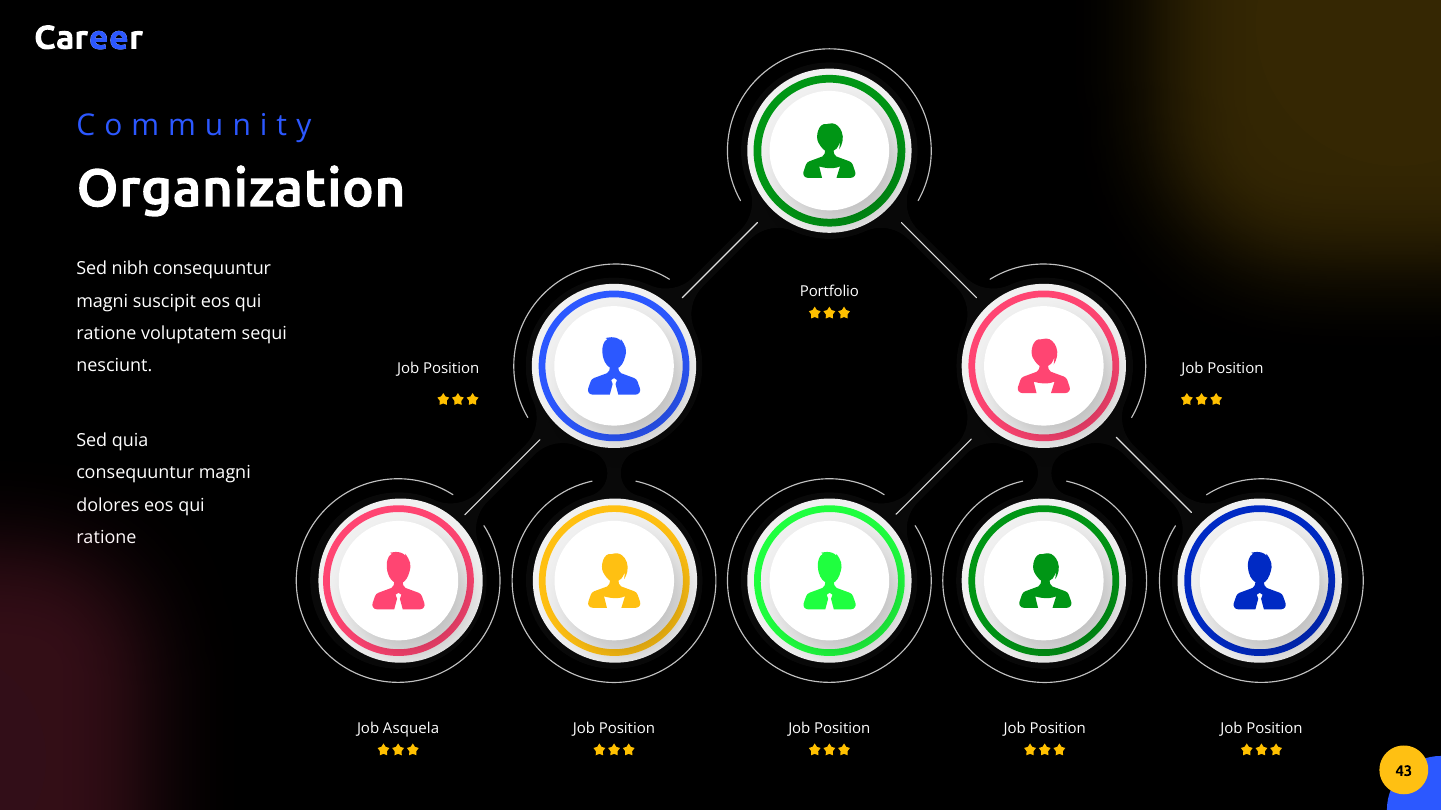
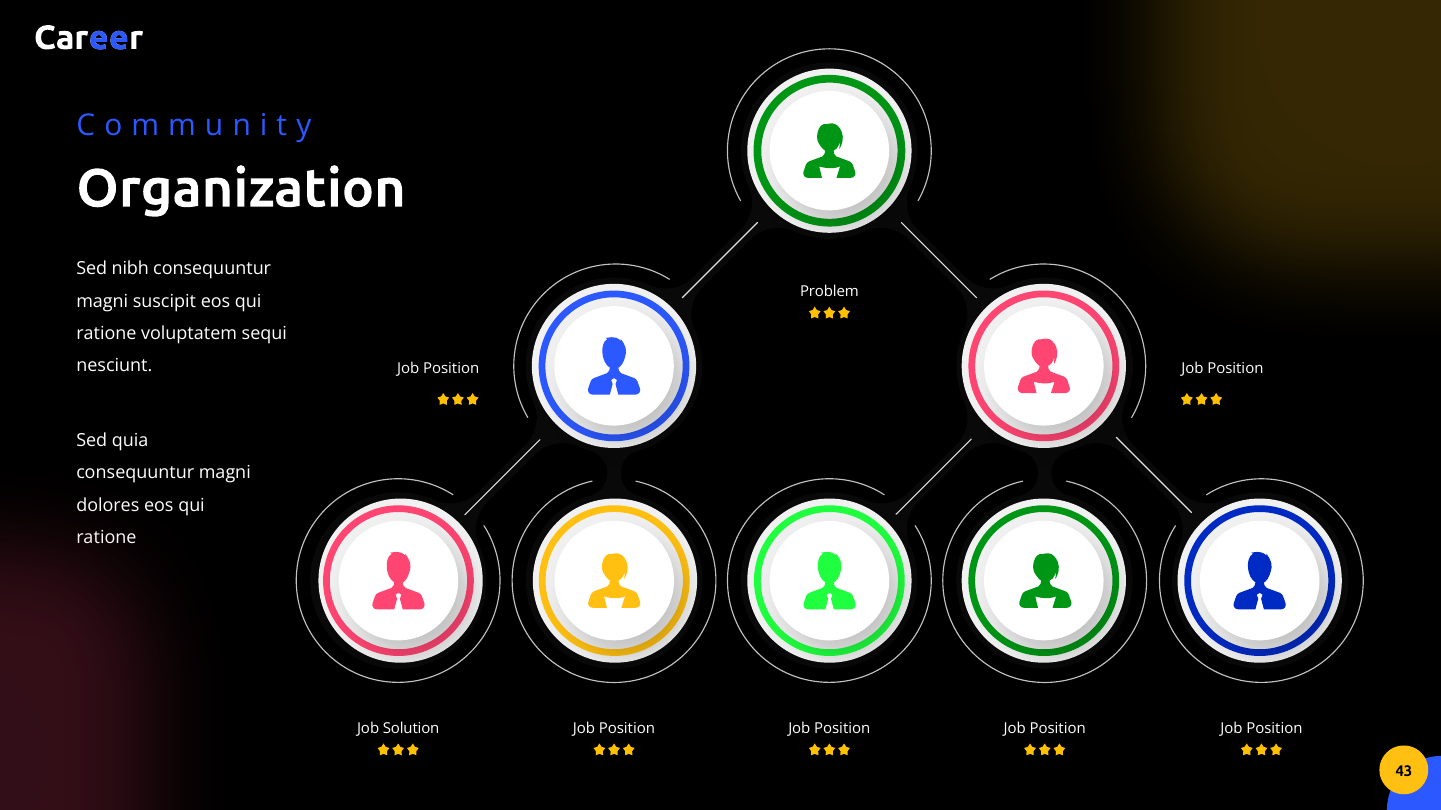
Portfolio: Portfolio -> Problem (829, 292)
Asquela: Asquela -> Solution (411, 729)
